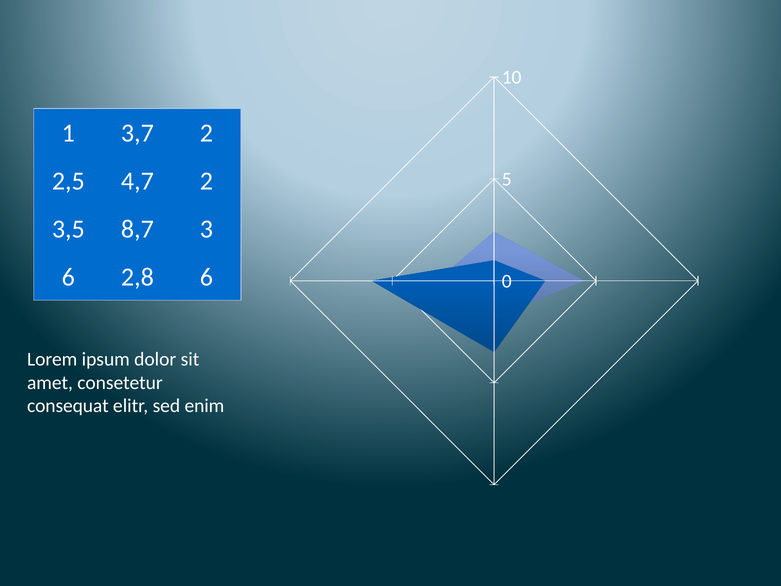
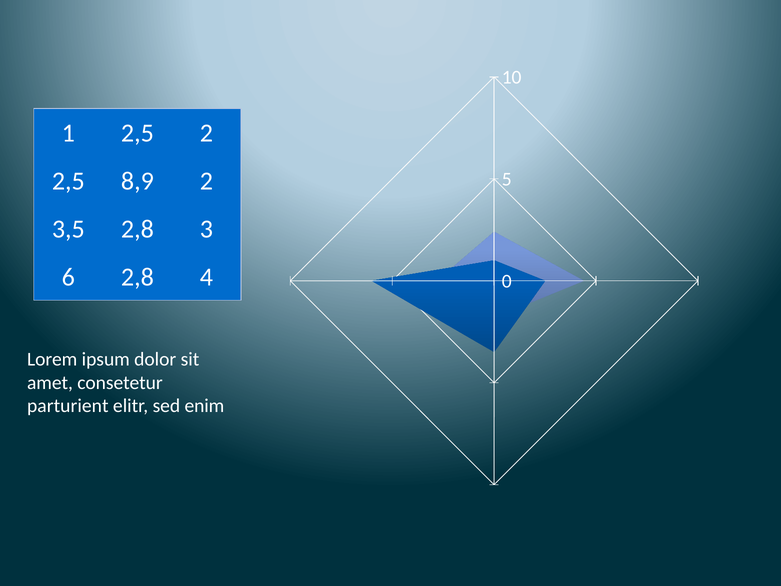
1 3,7: 3,7 -> 2,5 (137, 133)
4,7: 4,7 -> 8,9 (137, 181)
3,5 8,7: 8,7 -> 2,8 (137, 229)
2,8 6: 6 -> 4 (206, 277)
consequat: consequat -> parturient (68, 406)
